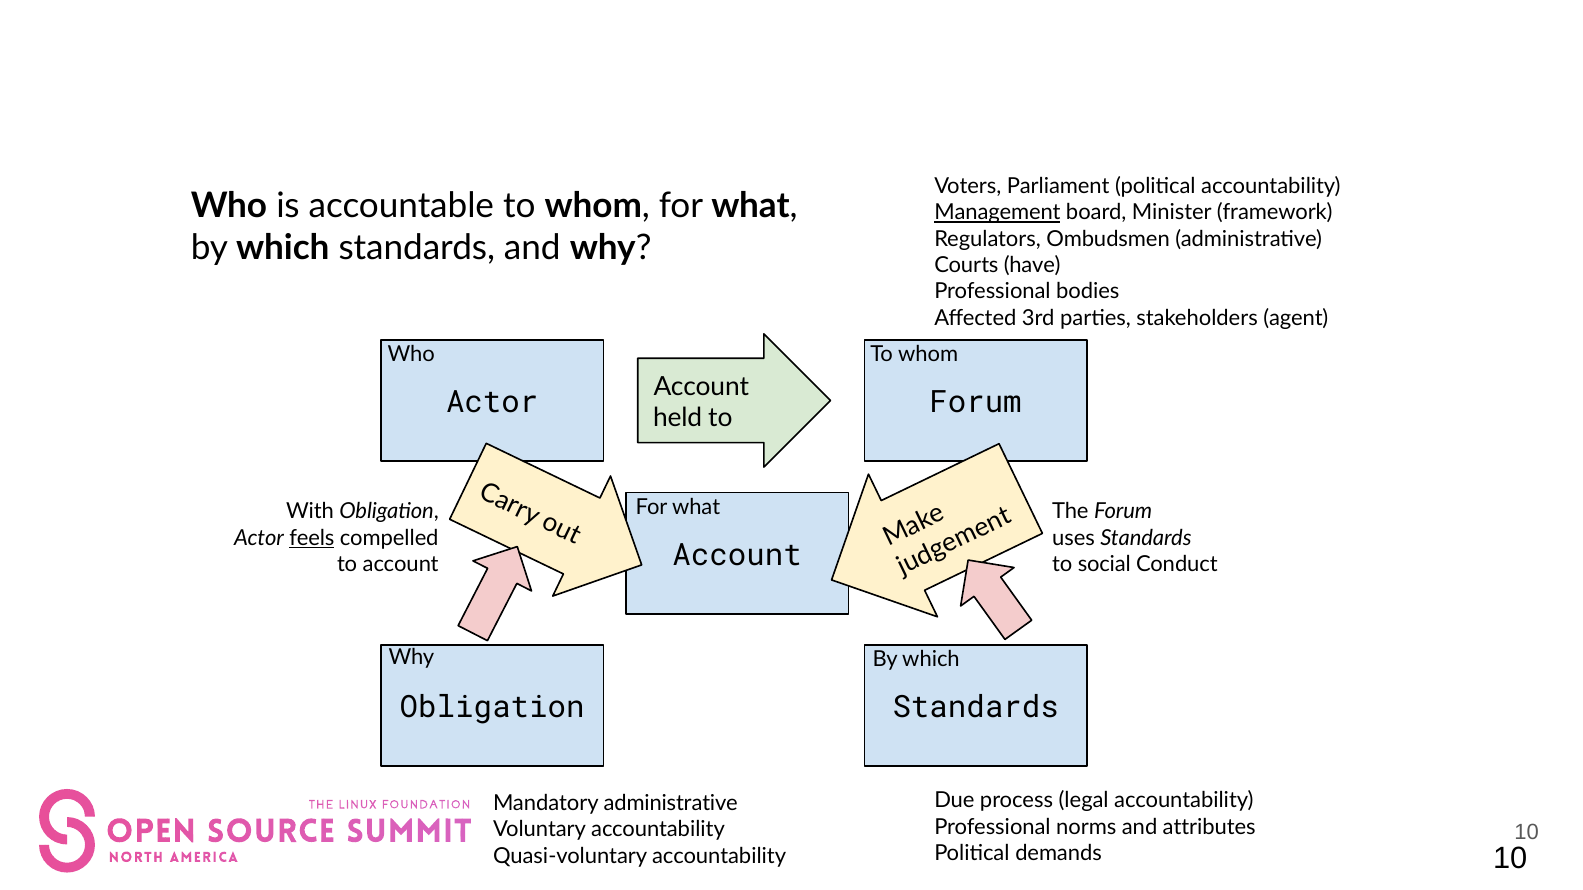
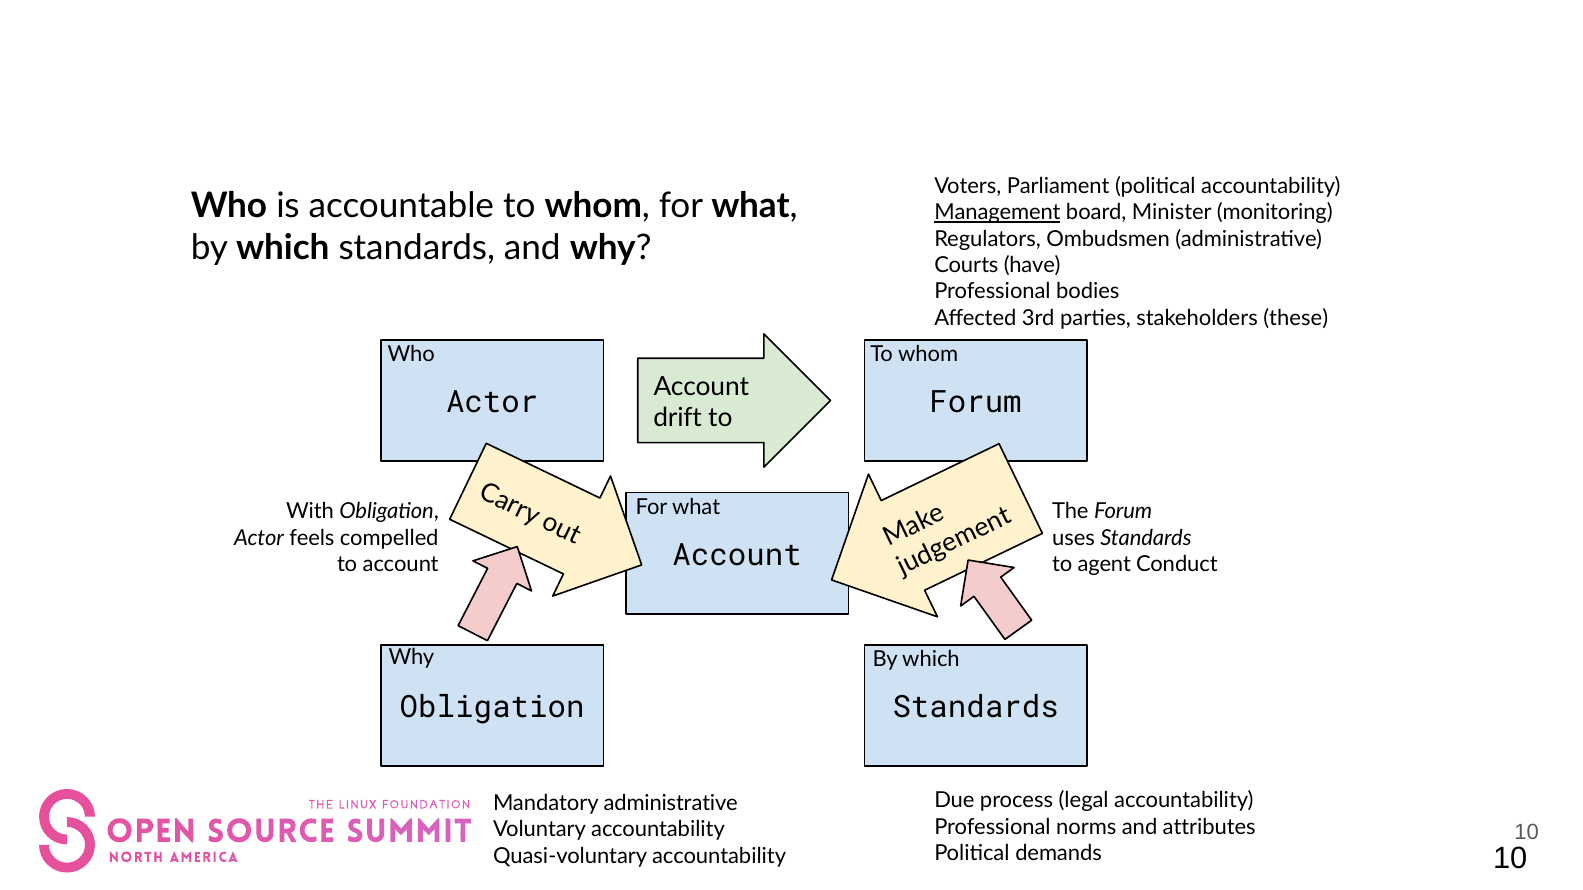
framework: framework -> monitoring (1275, 213)
agent: agent -> these (1296, 318)
held: held -> drift (678, 418)
feels underline: present -> none (312, 538)
social: social -> agent (1104, 565)
